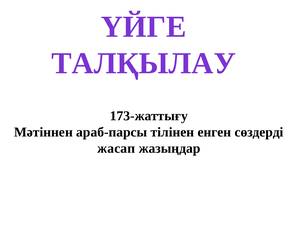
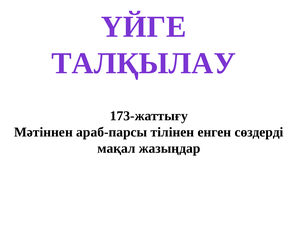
жасап: жасап -> мақал (116, 148)
